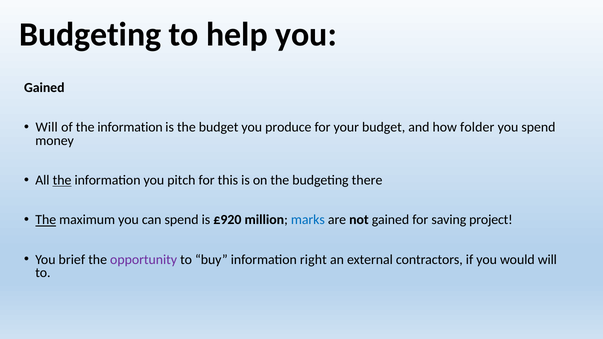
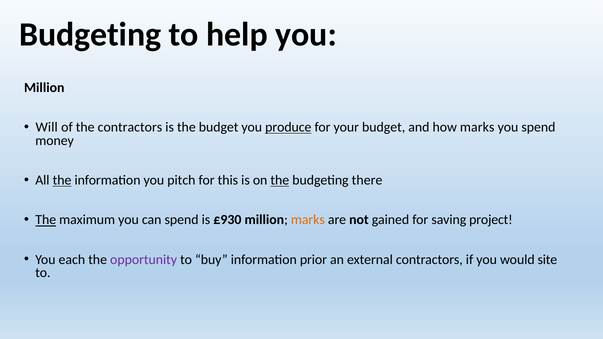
Gained: Gained -> Million (44, 88)
of the information: information -> contractors (130, 127)
produce underline: none -> present (288, 127)
how folder: folder -> marks (477, 127)
the underline: none -> present (280, 180)
£920: £920 -> £930 (227, 220)
marks colour: blue -> orange (308, 220)
brief: brief -> each (72, 260)
right: right -> prior (313, 260)
would will: will -> site (547, 260)
